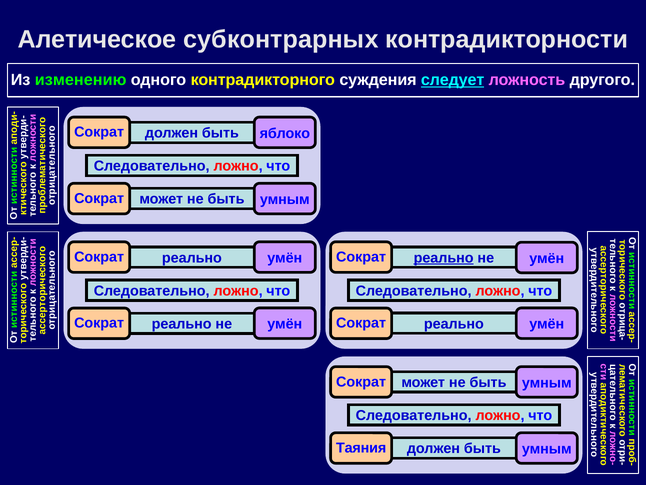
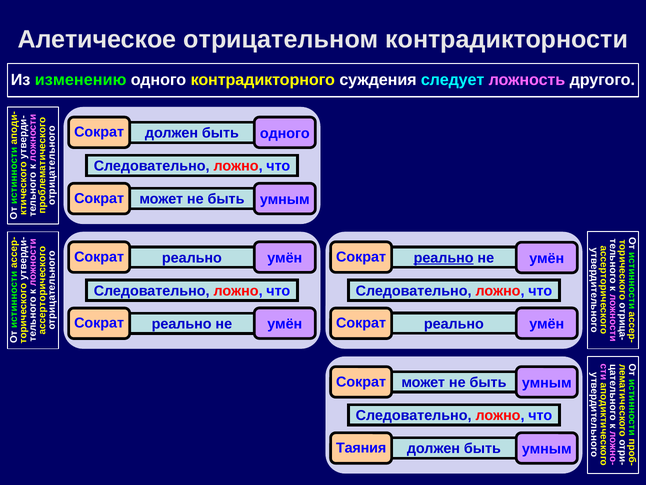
субконтрарных: субконтрарных -> отрицательном (281, 39)
следует underline: present -> none (453, 80)
Сократ яблоко: яблоко -> одного (285, 133)
